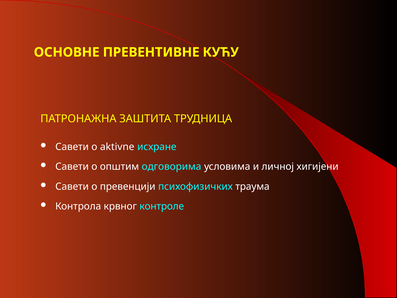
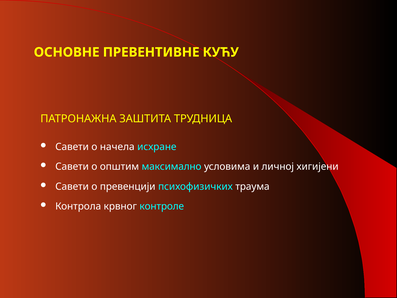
aktivne: aktivne -> начела (117, 147)
одговорима: одговорима -> максимално (172, 167)
